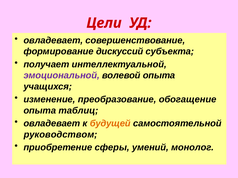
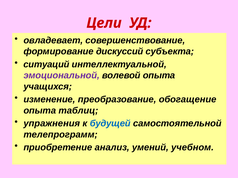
получает: получает -> ситуаций (46, 64)
овладевает: овладевает -> упражнения (52, 124)
будущей colour: orange -> blue (110, 124)
руководством: руководством -> телепрограмм (61, 135)
сферы: сферы -> анализ (112, 148)
монолог: монолог -> учебном (192, 148)
